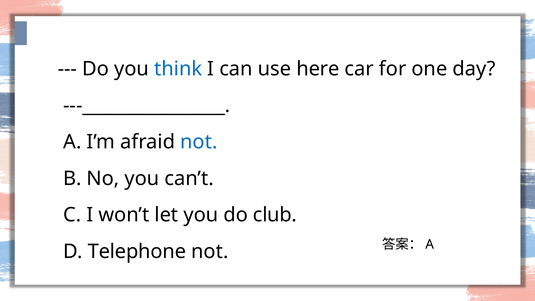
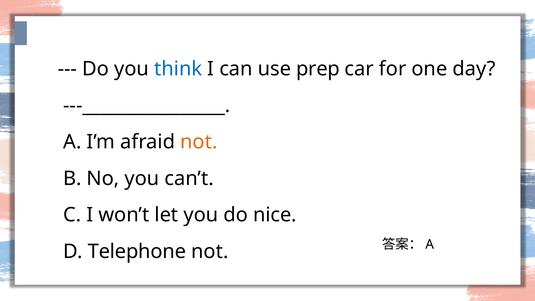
here: here -> prep (318, 69)
not colour: blue -> orange (199, 142)
club: club -> nice (275, 215)
